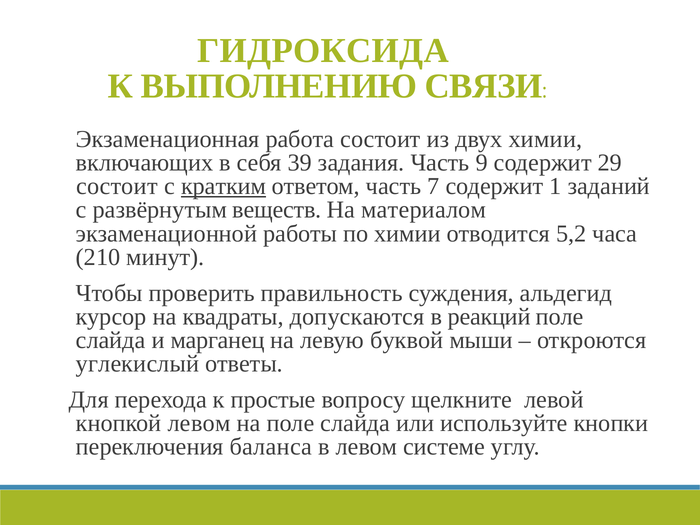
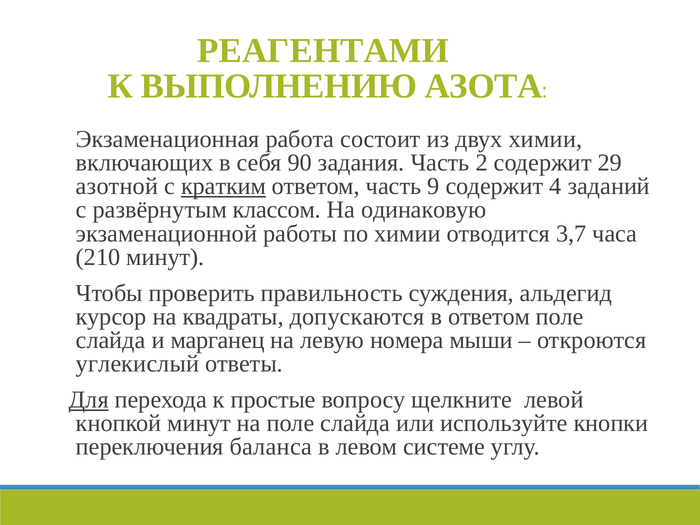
ГИДРОКСИДА: ГИДРОКСИДА -> РЕАГЕНТАМИ (323, 51)
СВЯЗИ: СВЯЗИ -> АЗОТА (484, 86)
39: 39 -> 90 (300, 163)
9: 9 -> 2 (482, 163)
состоит: состоит -> азотной (117, 186)
7: 7 -> 9 (433, 186)
1: 1 -> 4 (555, 186)
веществ: веществ -> классом (277, 210)
материалом: материалом -> одинаковую (424, 210)
5,2: 5,2 -> 3,7 (571, 234)
в реакций: реакций -> ответом (489, 317)
буквой: буквой -> номера (407, 340)
Для underline: none -> present (89, 400)
кнопкой левом: левом -> минут (199, 423)
